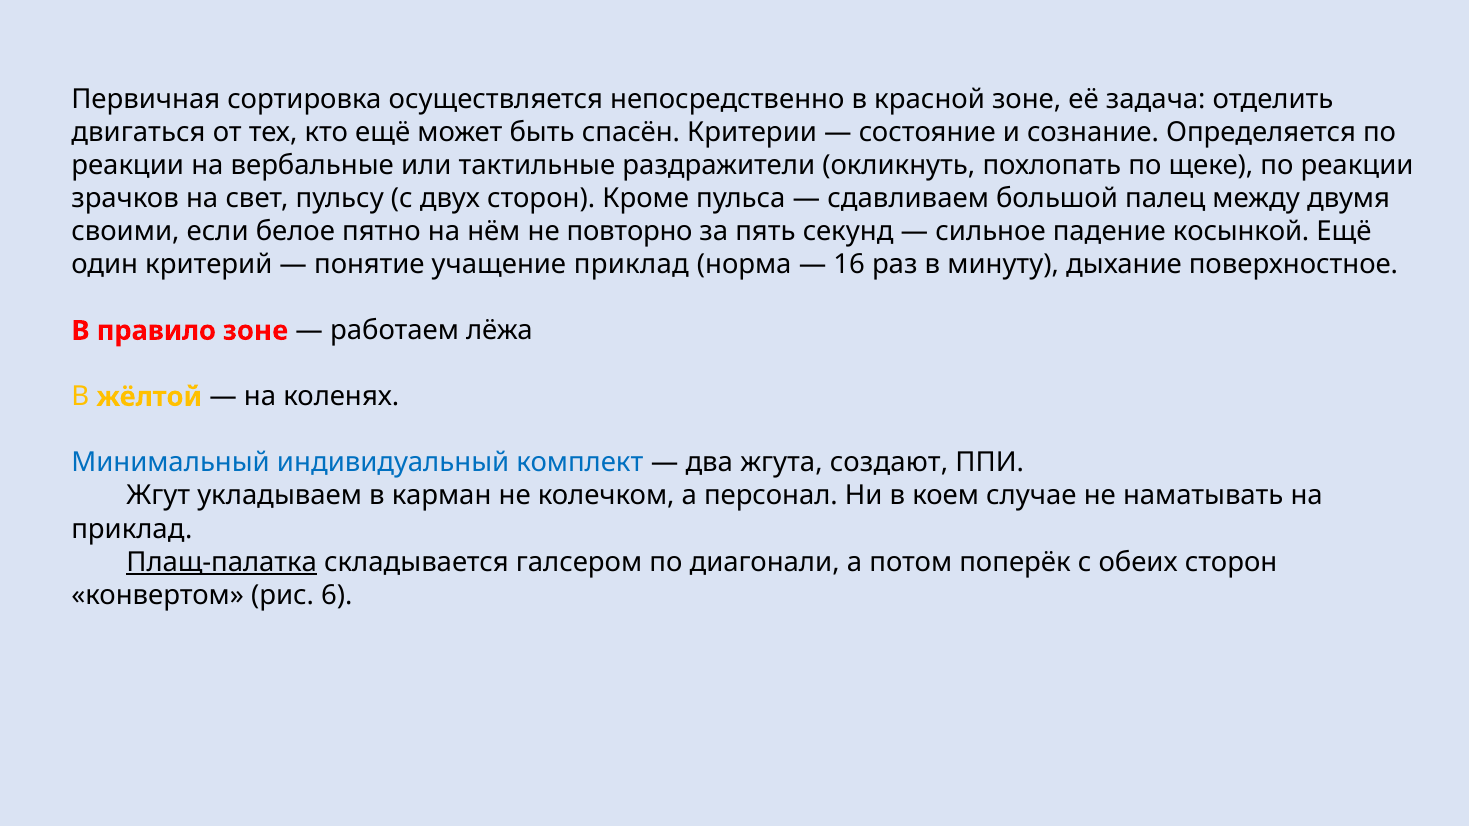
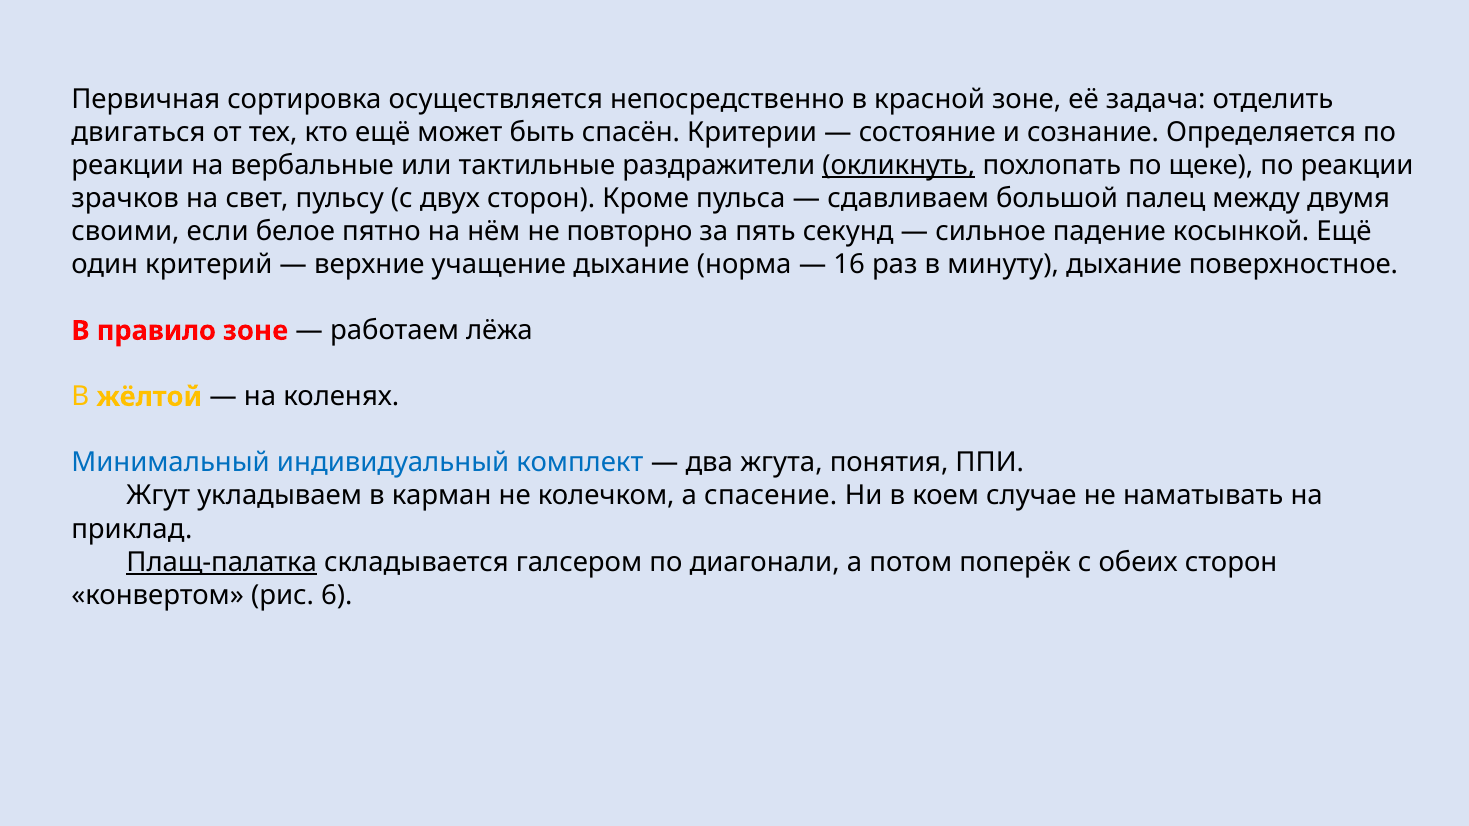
окликнуть underline: none -> present (899, 166)
понятие: понятие -> верхние (369, 265)
учащение приклад: приклад -> дыхание (631, 265)
создают: создают -> понятия (889, 463)
персонал: персонал -> спасение (771, 496)
